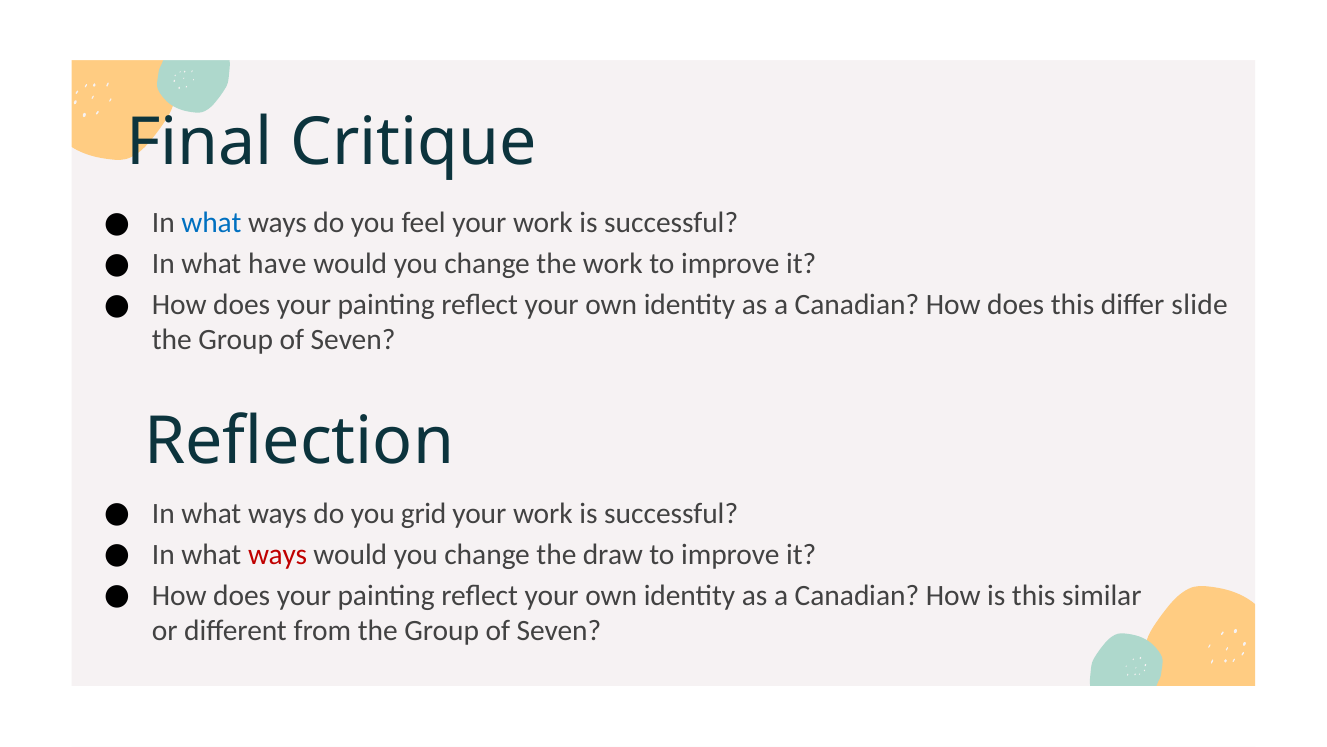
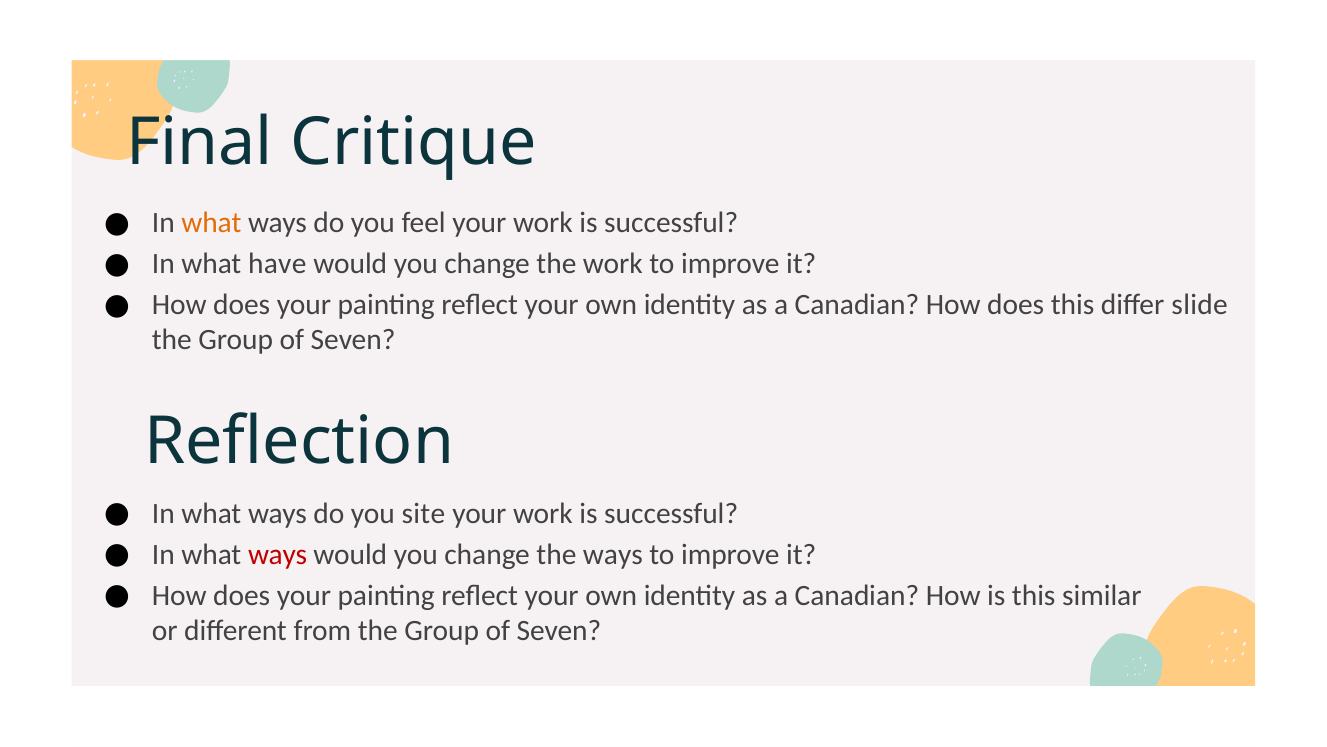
what colour: blue -> orange (211, 223)
grid: grid -> site (423, 513)
the draw: draw -> ways (613, 554)
